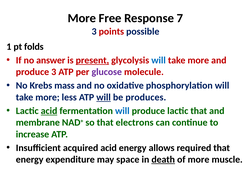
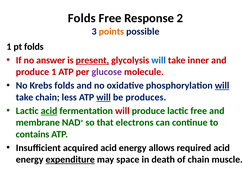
More: More -> Folds (82, 18)
7: 7 -> 2 (180, 18)
points colour: red -> orange (111, 31)
more: more -> inner (198, 60)
produce 3: 3 -> 1 (54, 72)
Krebs mass: mass -> folds (64, 86)
will underline: none -> present (222, 86)
more: more -> chain (47, 97)
will colour: blue -> red (122, 111)
lactic that: that -> free (199, 111)
increase: increase -> contains (32, 134)
required that: that -> acid (222, 148)
expenditure underline: none -> present (70, 160)
death underline: present -> none (163, 160)
of more: more -> chain (199, 160)
